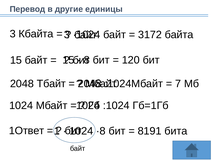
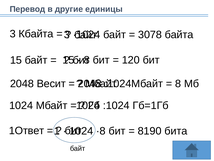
3172: 3172 -> 3078 (150, 35)
7: 7 -> 8 (178, 83)
Тбайт: Тбайт -> Весит (51, 83)
8191: 8191 -> 8190 (150, 131)
